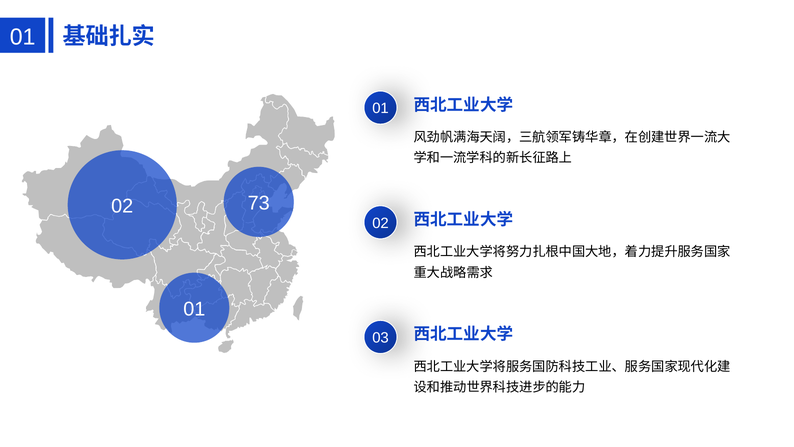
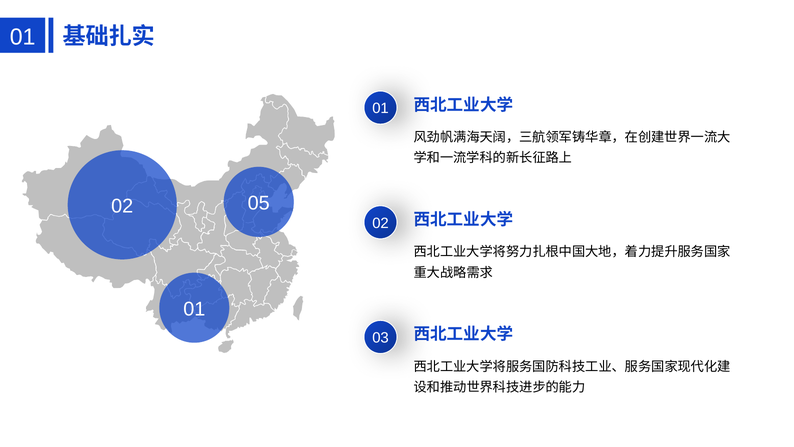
73: 73 -> 05 (259, 203)
